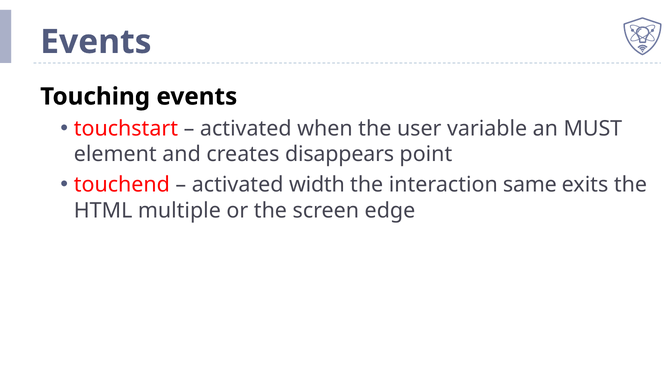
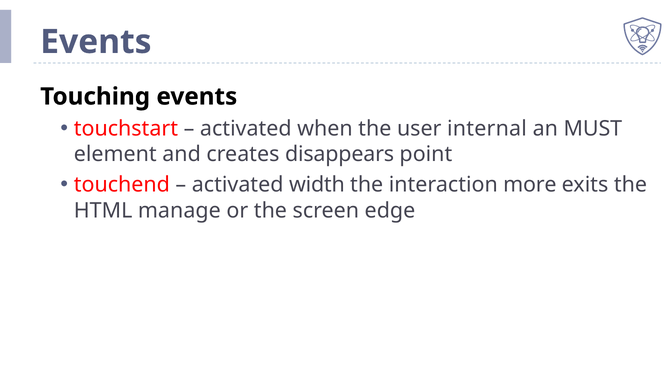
variable: variable -> internal (487, 129)
same: same -> more (530, 185)
multiple: multiple -> manage (179, 211)
